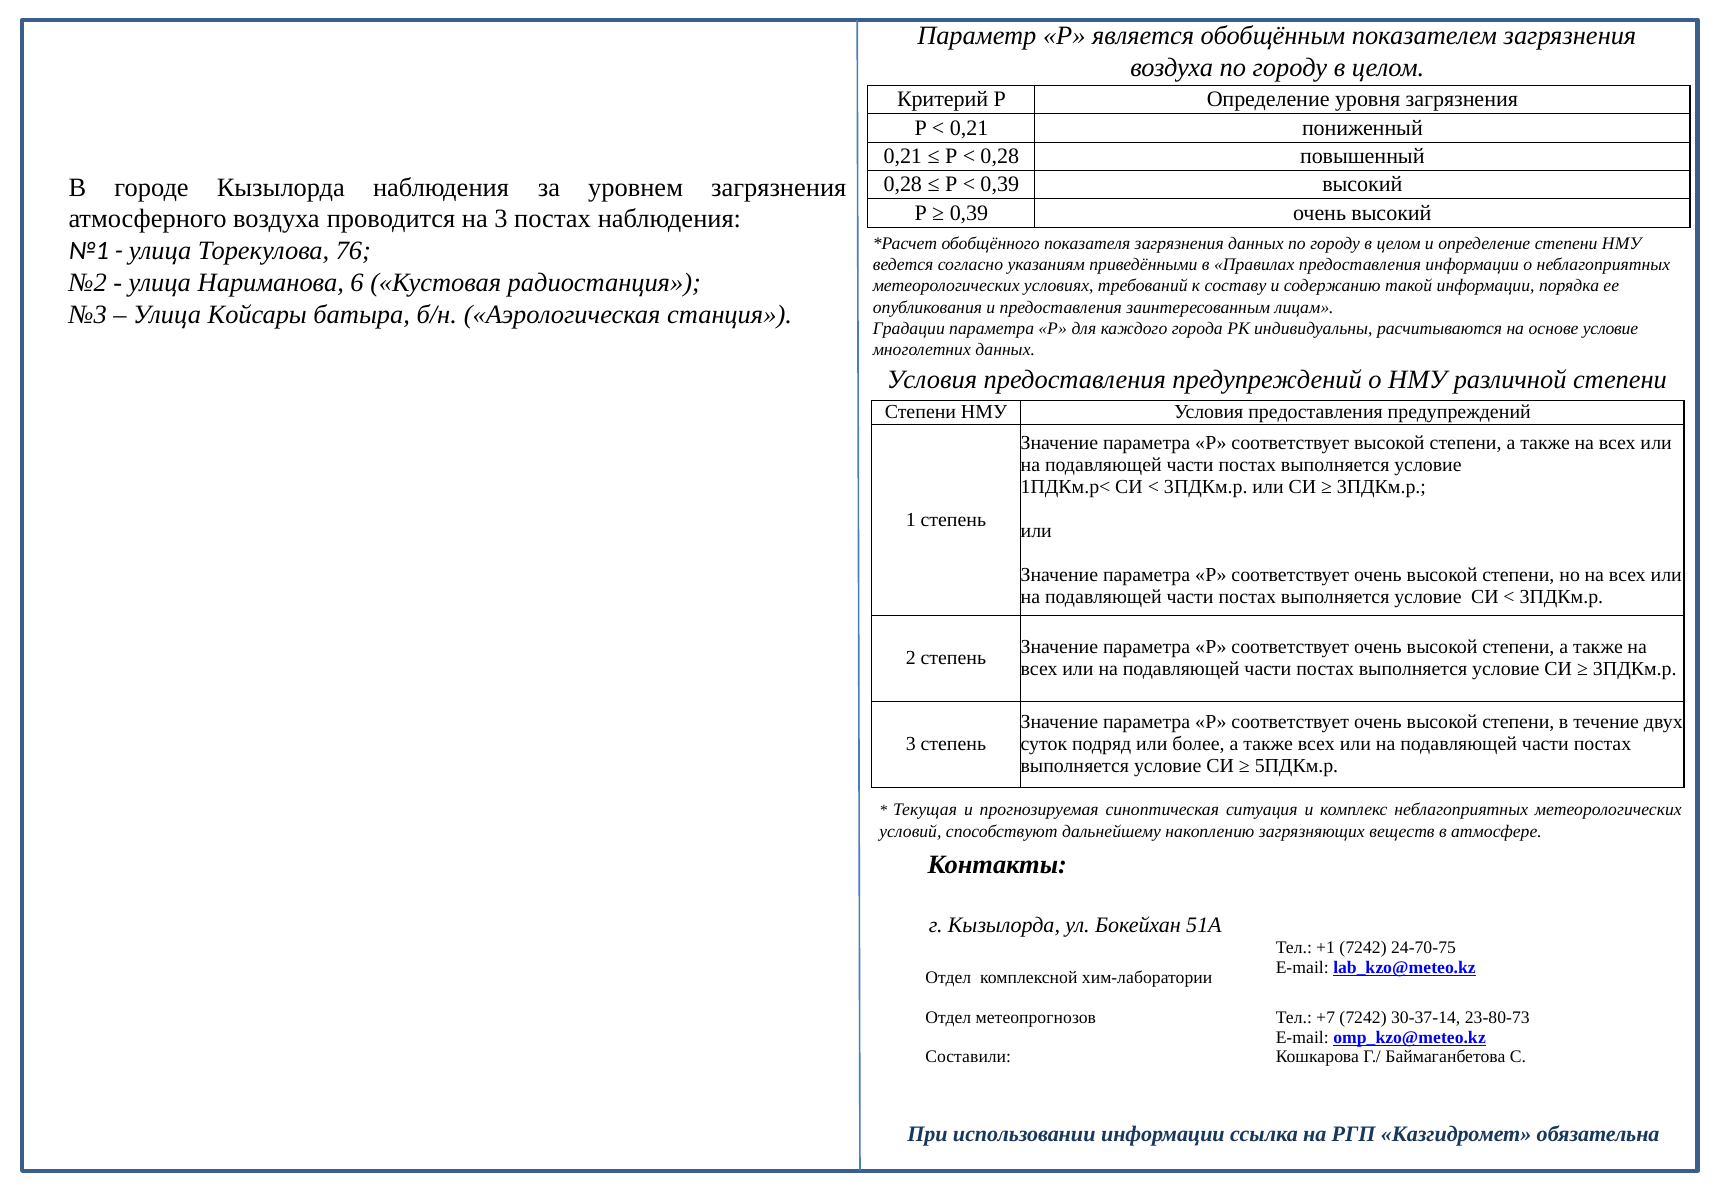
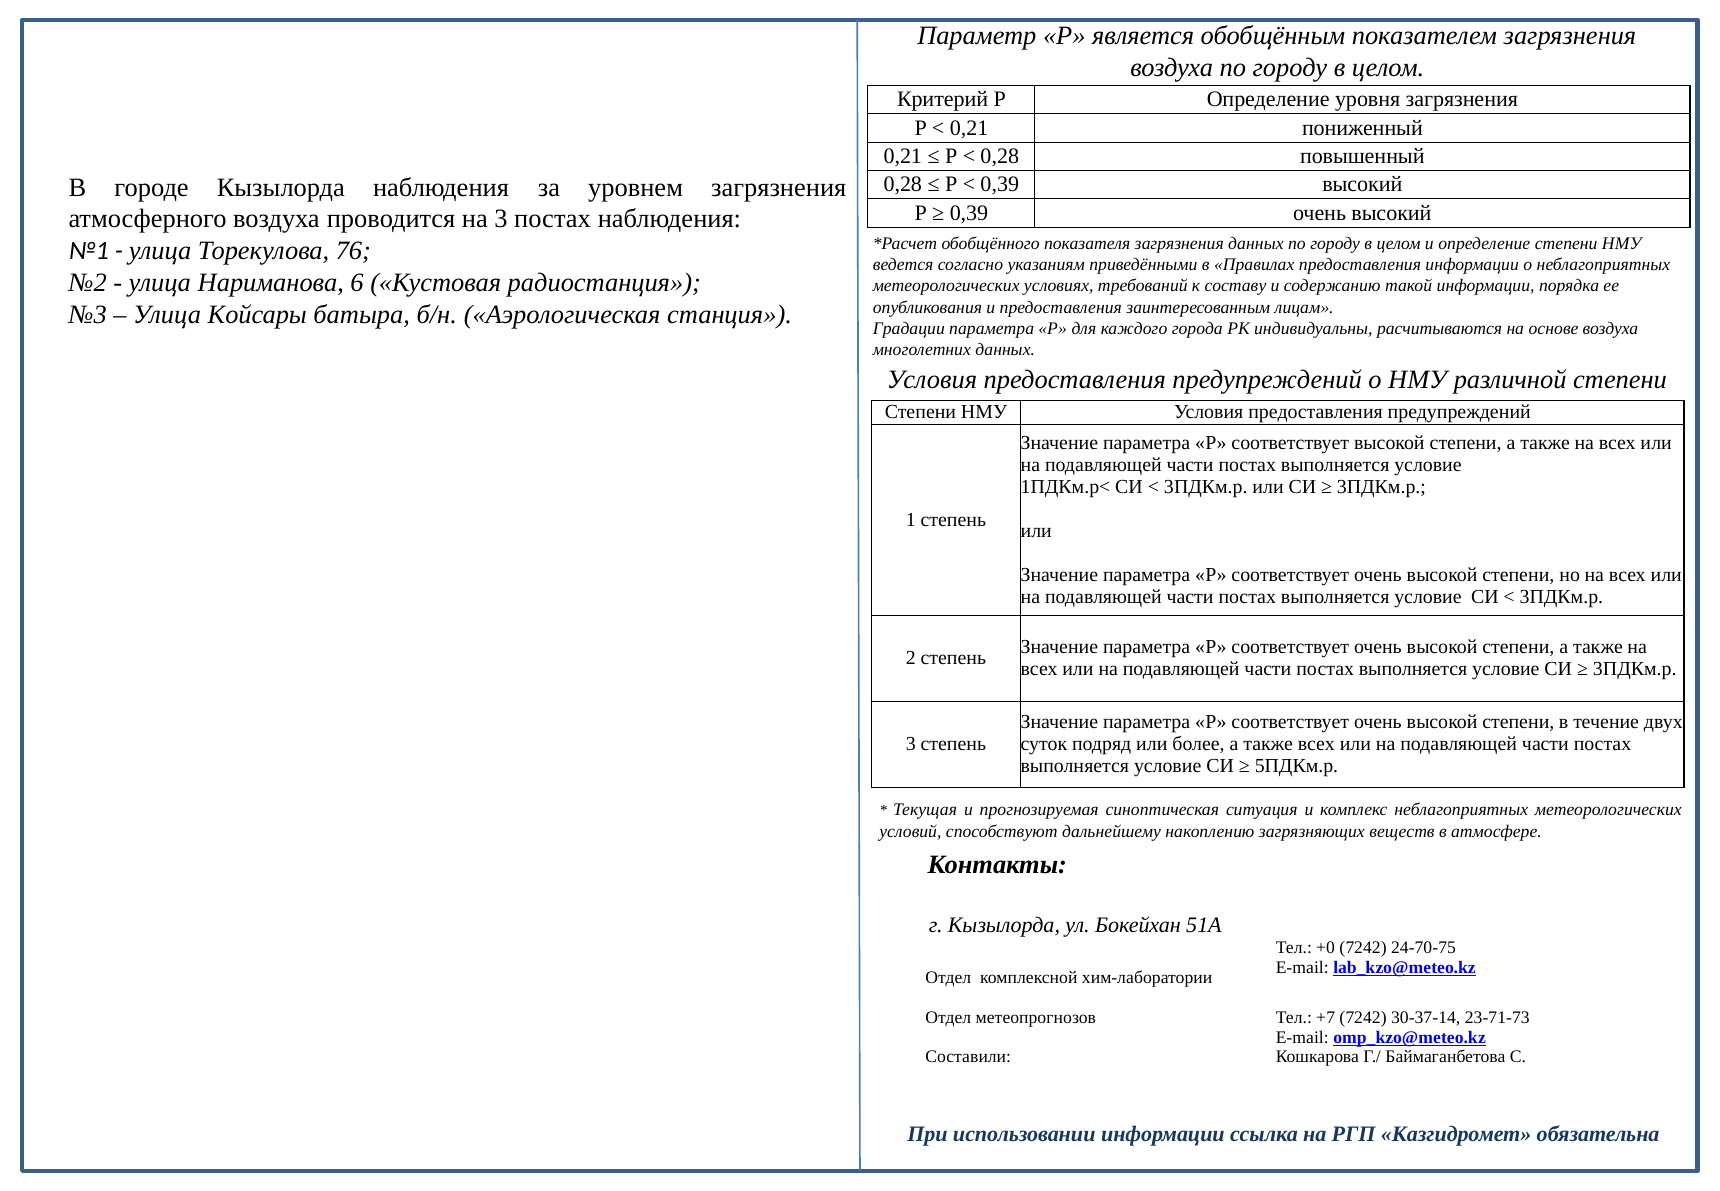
основе условие: условие -> воздуха (1610, 328)
+1: +1 -> +0 (1326, 948)
23-80-73: 23-80-73 -> 23-71-73 (1497, 1018)
